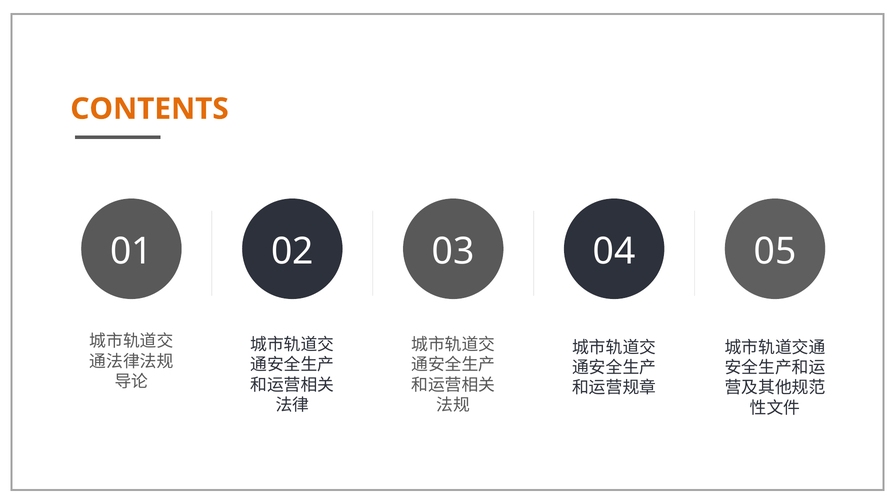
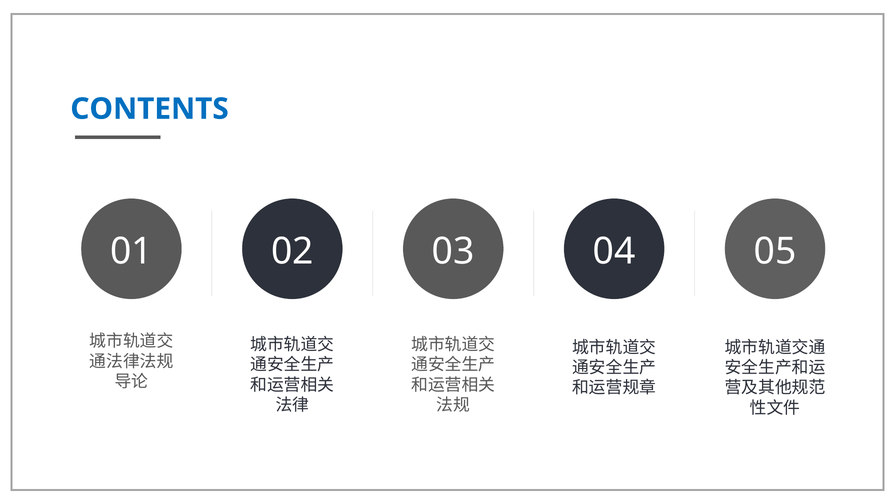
CONTENTS colour: orange -> blue (150, 109)
